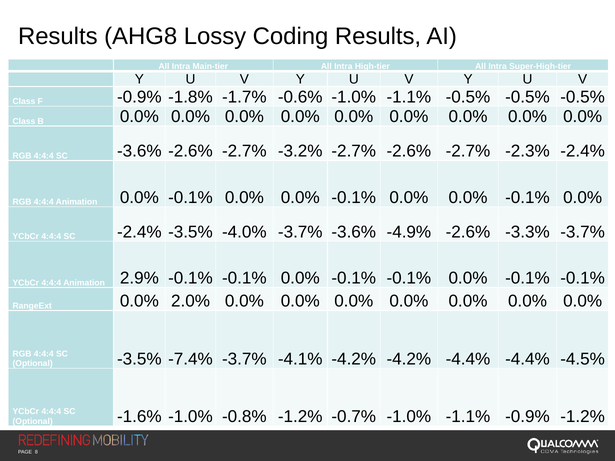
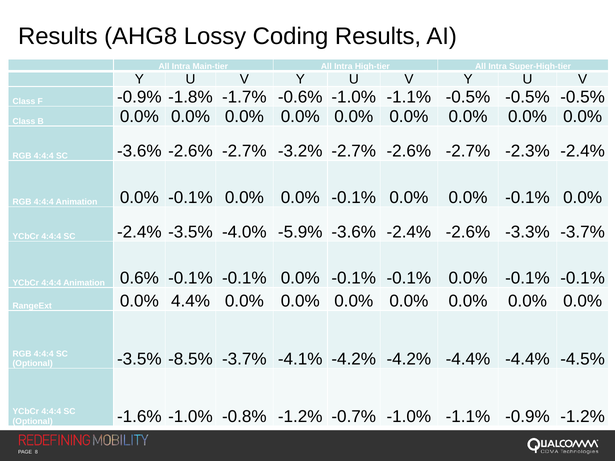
-4.0% -3.7%: -3.7% -> -5.9% (300, 232)
-3.6% -4.9%: -4.9% -> -2.4% (409, 232)
2.9%: 2.9% -> 0.6% (139, 278)
2.0%: 2.0% -> 4.4% (190, 301)
-7.4%: -7.4% -> -8.5% (190, 359)
